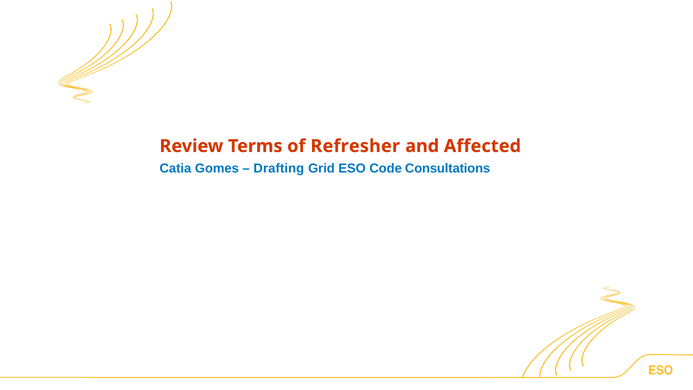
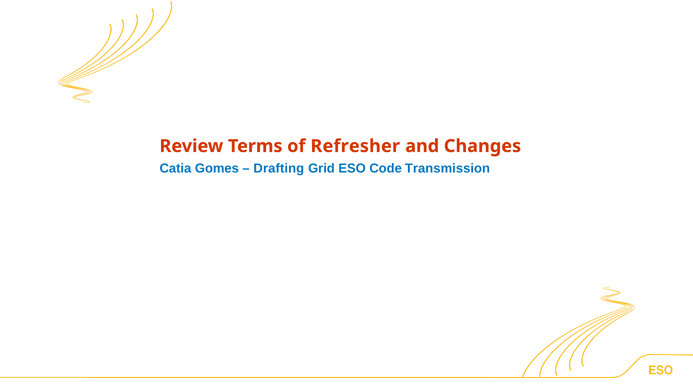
Affected: Affected -> Changes (482, 146)
Consultations: Consultations -> Transmission (448, 169)
